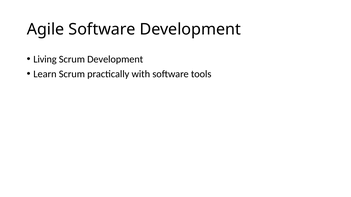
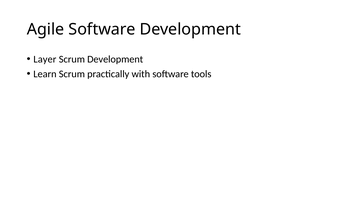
Living: Living -> Layer (45, 59)
